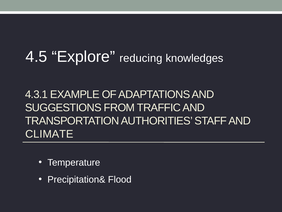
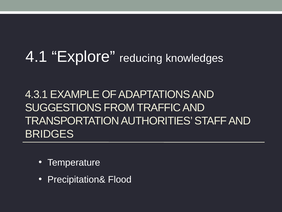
4.5: 4.5 -> 4.1 (36, 57)
CLIMATE: CLIMATE -> BRIDGES (49, 134)
